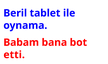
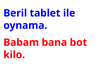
etti: etti -> kilo (14, 55)
